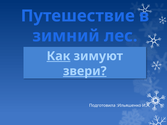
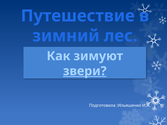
Как underline: present -> none (59, 56)
